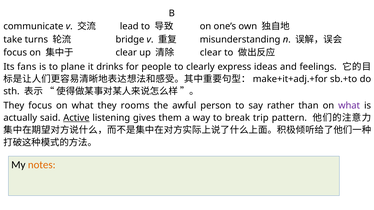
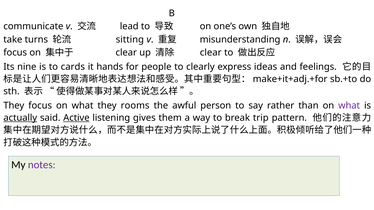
bridge: bridge -> sitting (130, 40)
fans: fans -> nine (27, 67)
plane: plane -> cards (73, 67)
drinks: drinks -> hands (110, 67)
actually underline: none -> present (20, 118)
notes colour: orange -> purple (42, 165)
